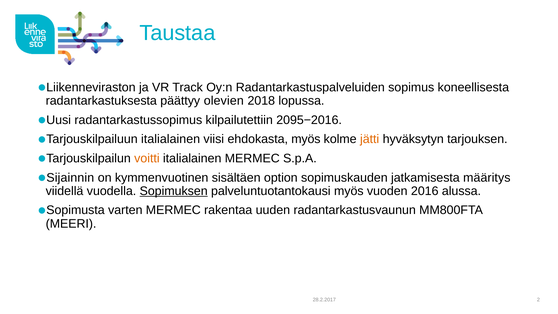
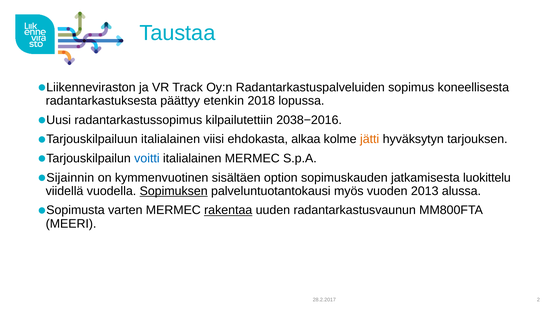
olevien: olevien -> etenkin (224, 101)
2095−2016: 2095−2016 -> 2038−2016 (309, 120)
ehdokasta myös: myös -> alkaa (306, 139)
voitti colour: orange -> blue (147, 158)
määritys: määritys -> luokittelu (487, 178)
2016: 2016 -> 2013 (425, 191)
rakentaa underline: none -> present (228, 210)
